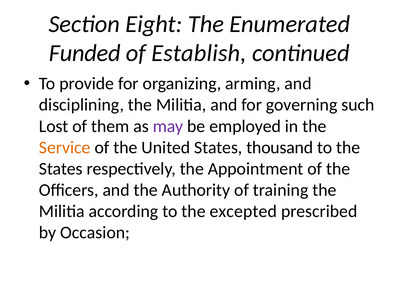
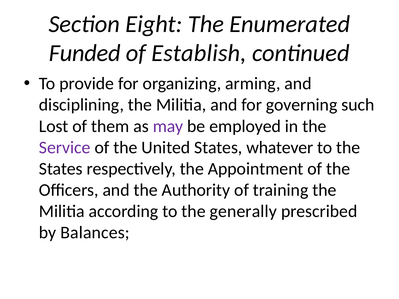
Service colour: orange -> purple (65, 148)
thousand: thousand -> whatever (280, 148)
excepted: excepted -> generally (243, 211)
Occasion: Occasion -> Balances (95, 233)
